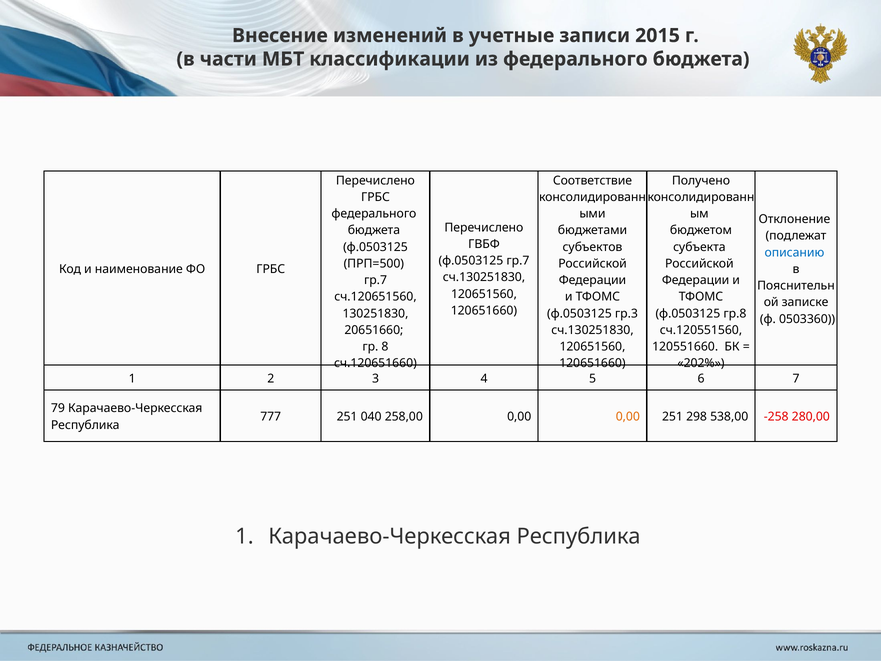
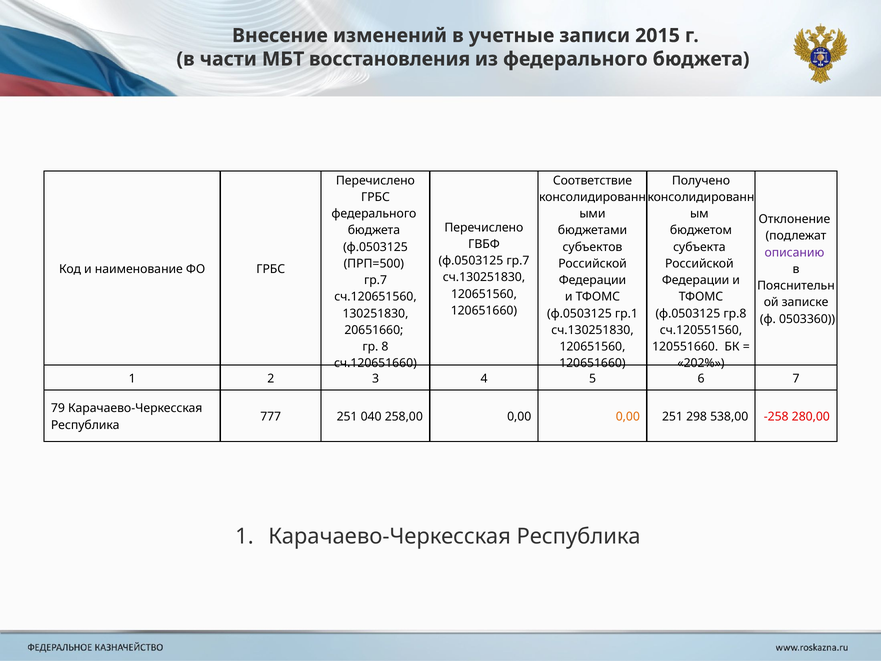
классификации: классификации -> восстановления (390, 59)
описанию colour: blue -> purple (794, 252)
гр.3: гр.3 -> гр.1 (626, 313)
